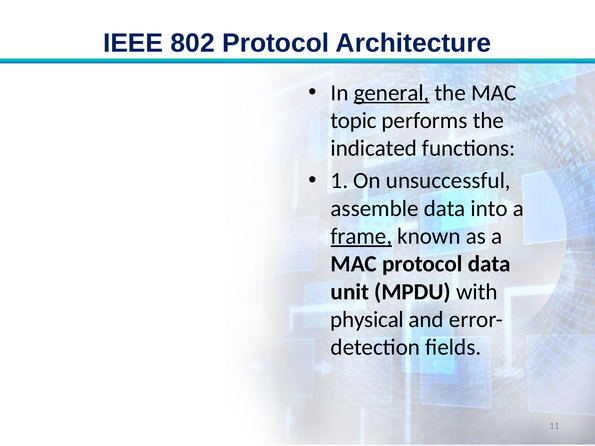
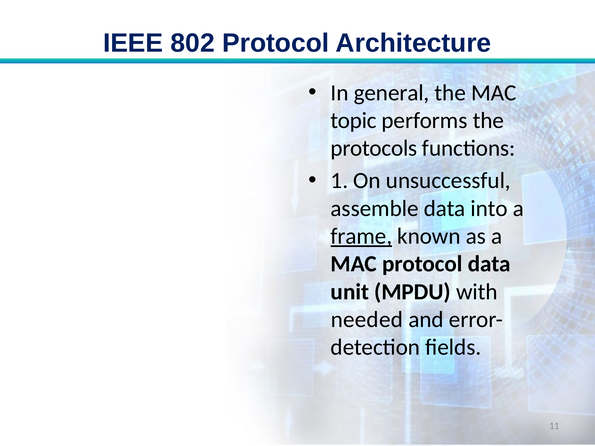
general underline: present -> none (392, 93)
indicated: indicated -> protocols (374, 148)
physical: physical -> needed (367, 320)
